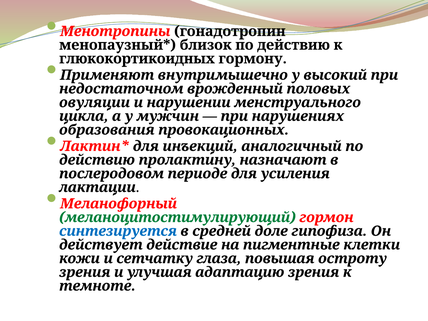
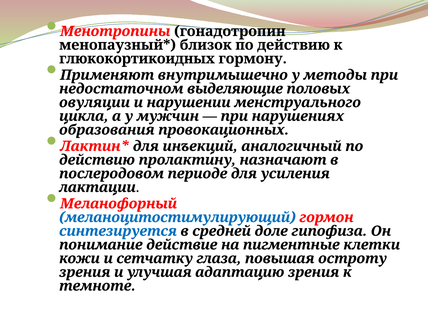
высокий: высокий -> методы (335, 75)
врожденный: врожденный -> выделяющие (235, 89)
меланоцитостимулирующий colour: green -> blue (177, 217)
действует: действует -> понимание (101, 245)
